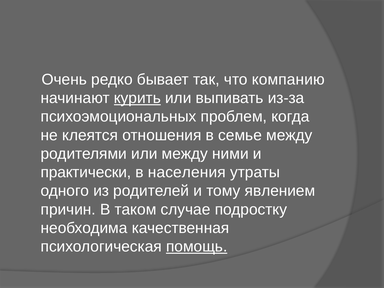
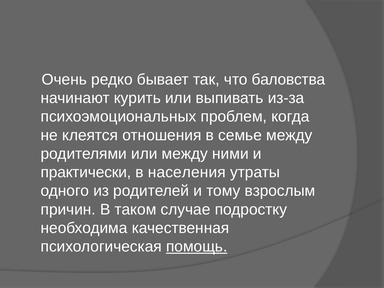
компанию: компанию -> баловства (288, 79)
курить underline: present -> none (137, 98)
явлением: явлением -> взрослым (280, 191)
